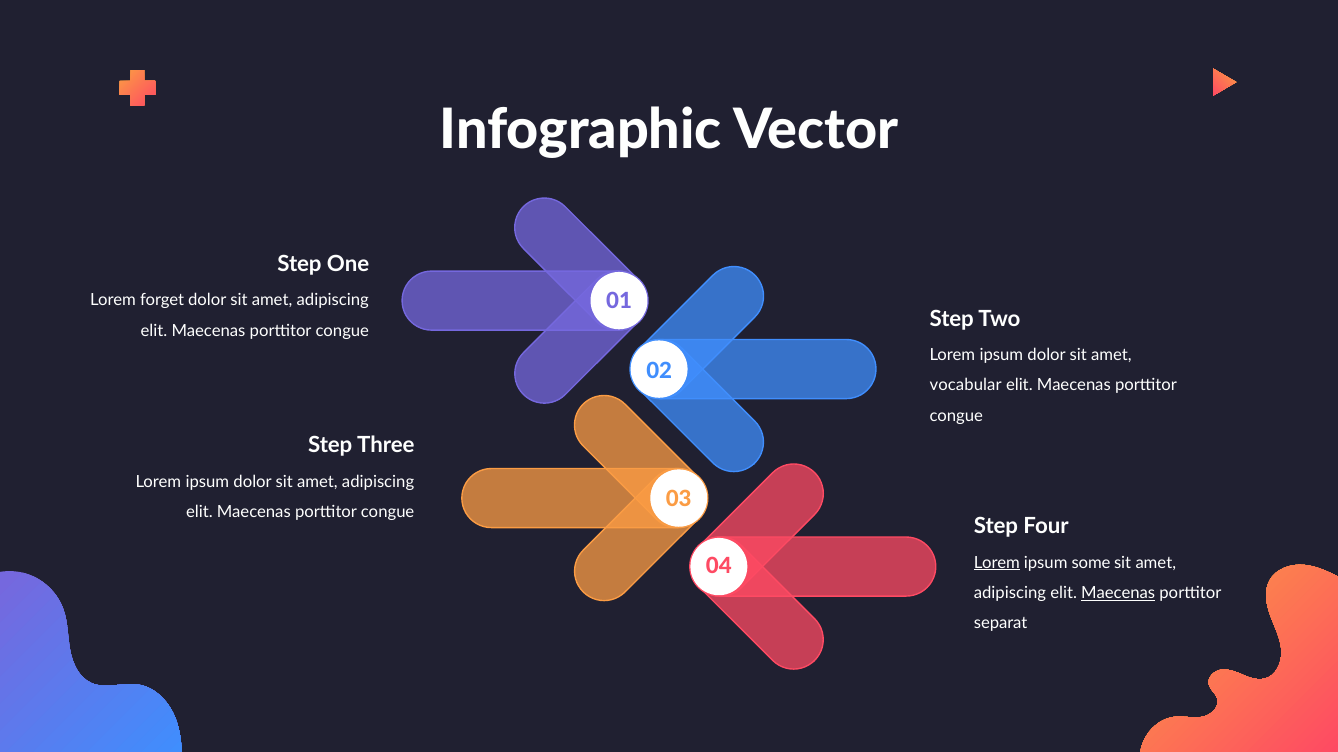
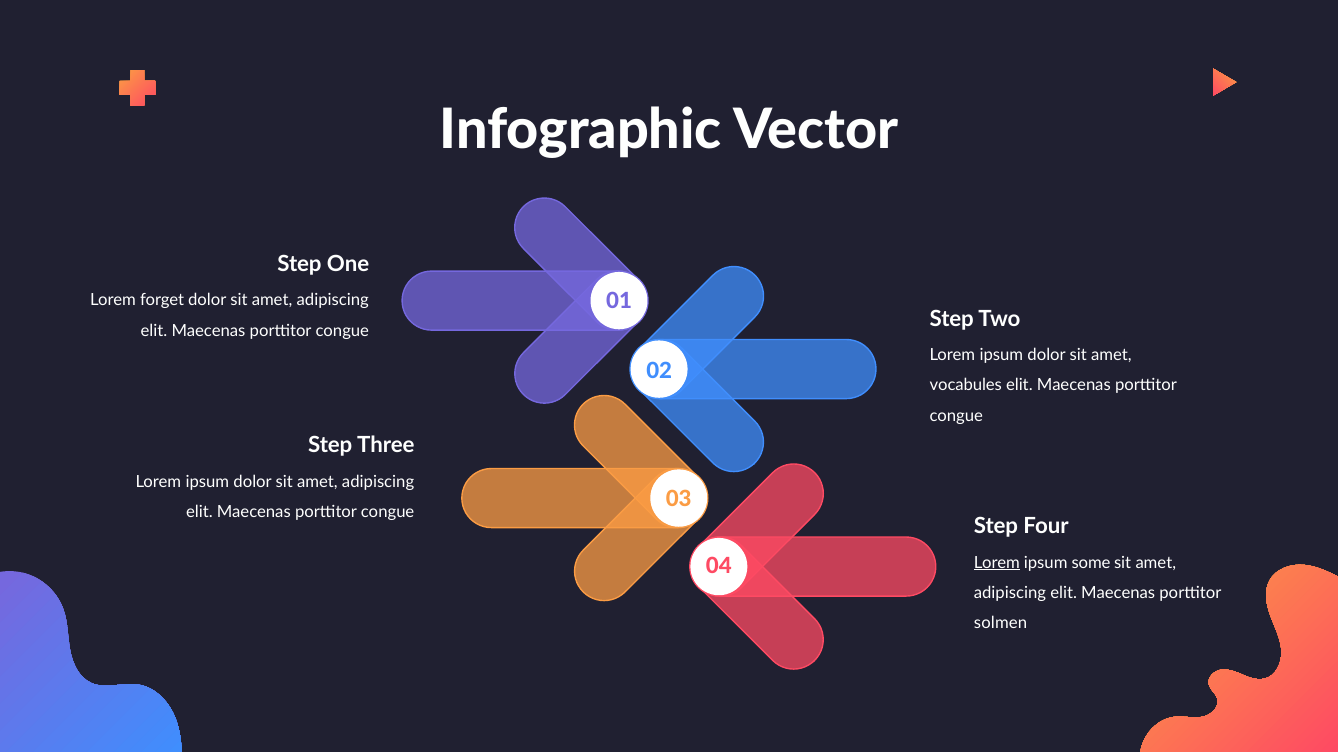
vocabular: vocabular -> vocabules (966, 386)
Maecenas underline: present -> none (1118, 593)
separat: separat -> solmen (1001, 623)
